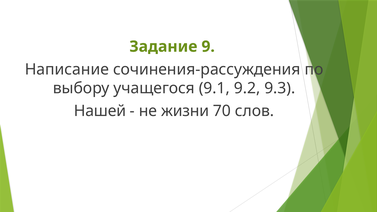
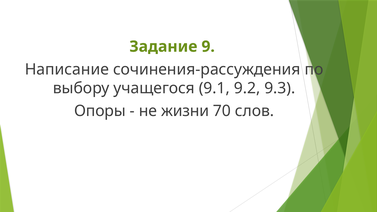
Нашей: Нашей -> Опоры (100, 111)
